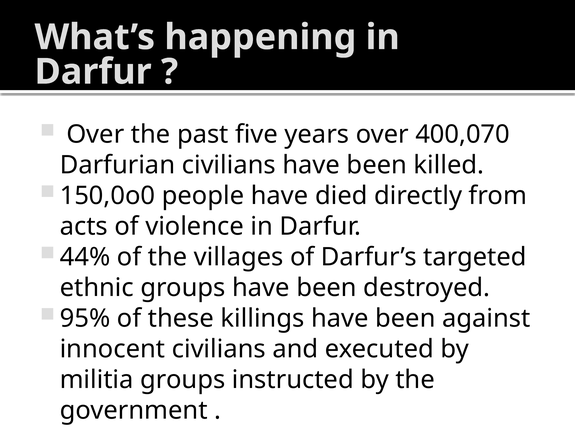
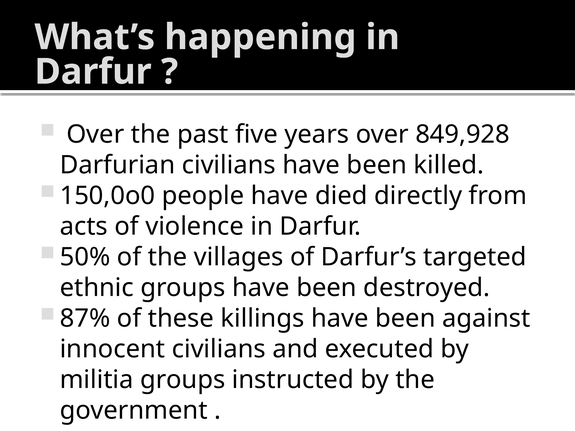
400,070: 400,070 -> 849,928 (463, 135)
44%: 44% -> 50% (85, 257)
95%: 95% -> 87% (85, 319)
